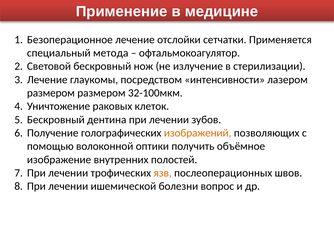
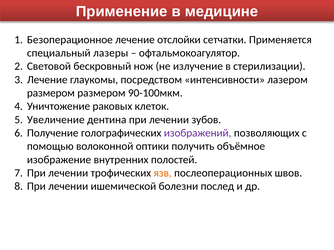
метода: метода -> лазеры (111, 53)
32-100мкм: 32-100мкм -> 90-100мкм (155, 93)
Бескровный: Бескровный -> Увеличение (56, 120)
изображений colour: orange -> purple (198, 133)
вопрос: вопрос -> послед (217, 187)
